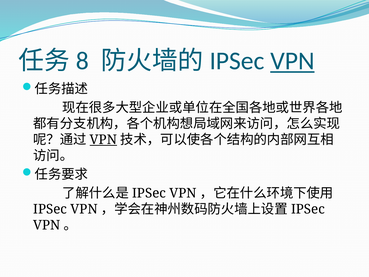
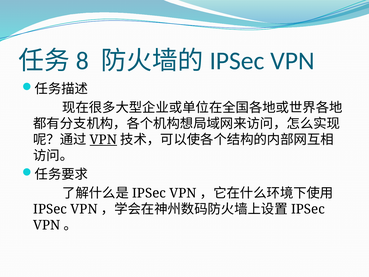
VPN underline: present -> none (292, 61)
